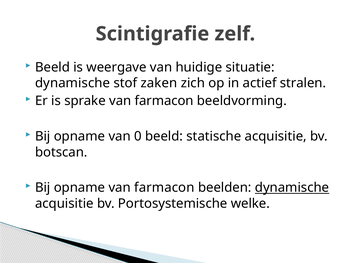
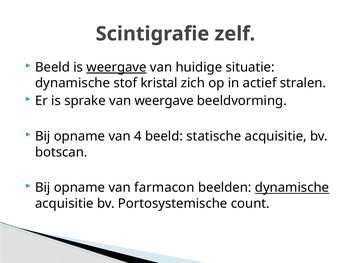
weergave underline: none -> present (116, 67)
zaken: zaken -> kristal (159, 83)
sprake van farmacon: farmacon -> weergave (164, 101)
0: 0 -> 4 (138, 136)
welke: welke -> count (250, 204)
